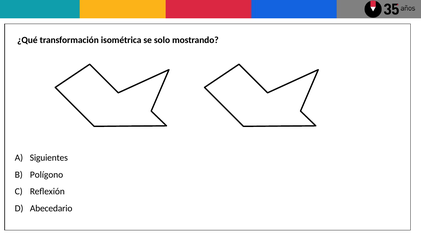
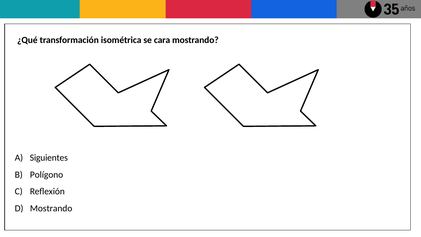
solo: solo -> cara (162, 40)
Abecedario: Abecedario -> Mostrando (51, 208)
